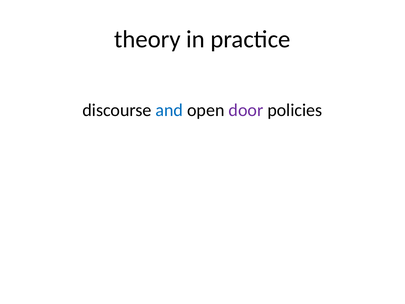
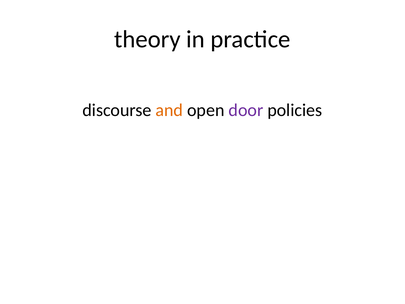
and colour: blue -> orange (169, 110)
